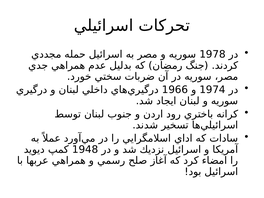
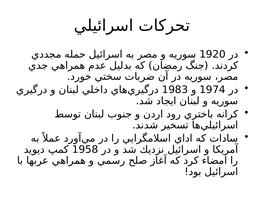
1978: 1978 -> 1920 (212, 54)
1966: 1966 -> 1983 (175, 90)
1948: 1948 -> 1958 (85, 149)
